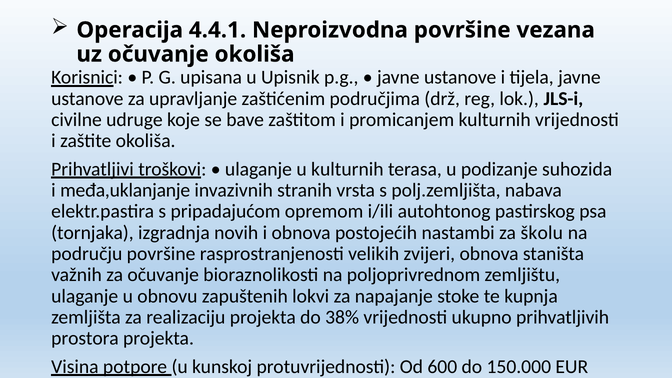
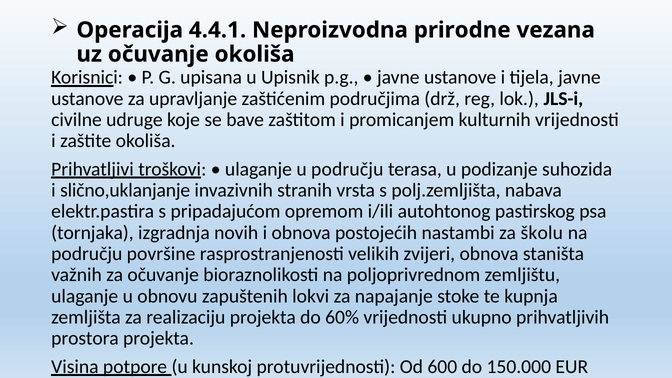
Neproizvodna površine: površine -> prirodne (462, 30)
u kulturnih: kulturnih -> području (347, 169)
međa,uklanjanje: međa,uklanjanje -> slično,uklanjanje (125, 190)
38%: 38% -> 60% (342, 317)
